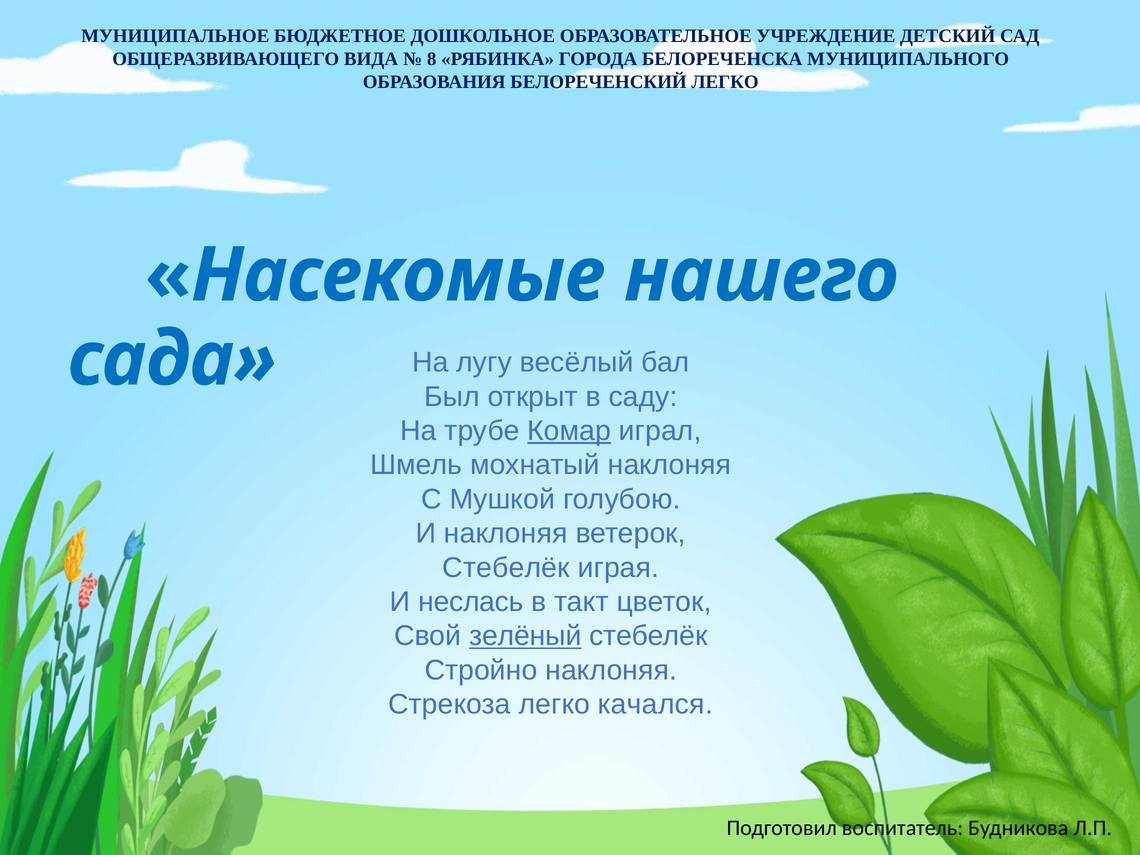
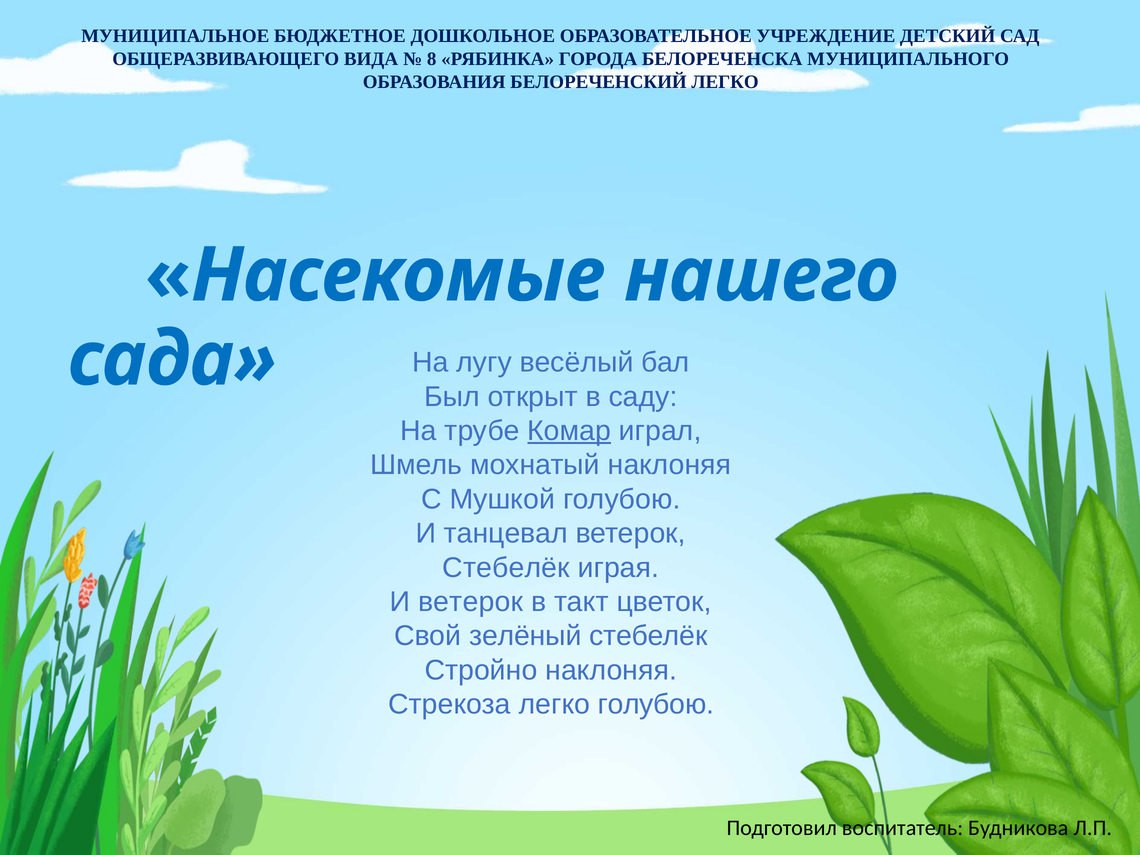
И наклоняя: наклоняя -> танцевал (506, 533)
И неслась: неслась -> ветерок (471, 602)
зелёный underline: present -> none (525, 636)
легко качался: качался -> голубою (656, 704)
